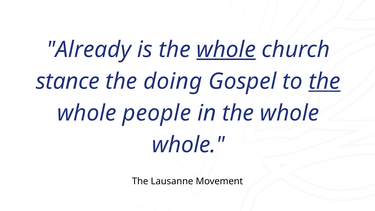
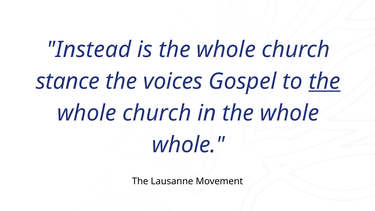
Already: Already -> Instead (89, 50)
whole underline: present -> none (226, 50)
doing: doing -> voices (173, 81)
people: people -> church (157, 113)
